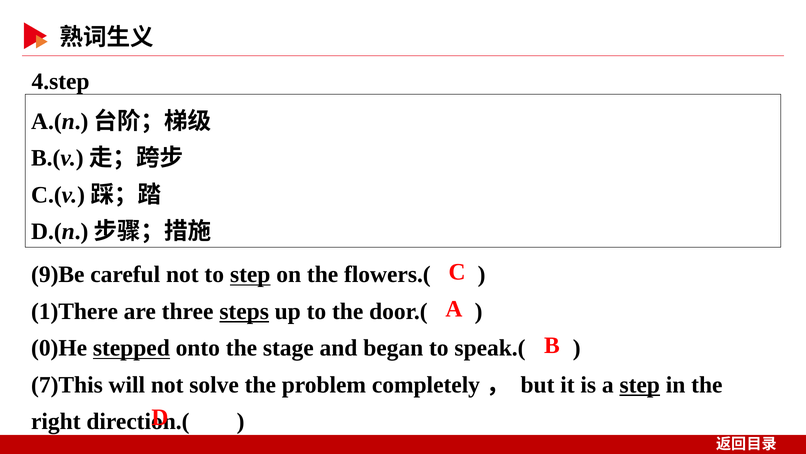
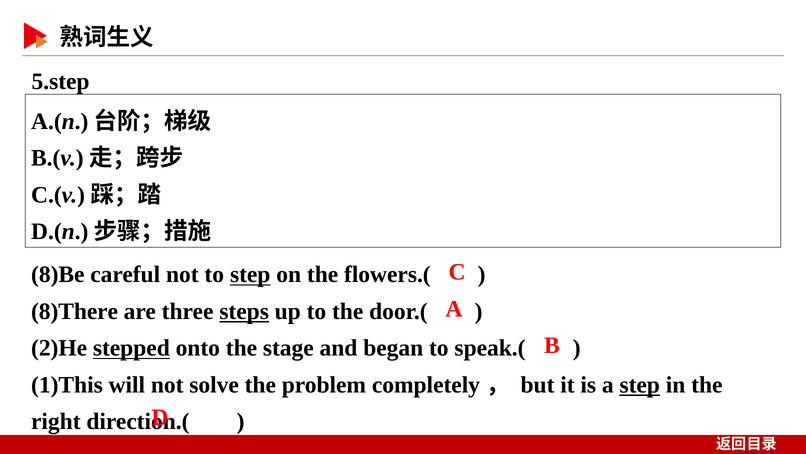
4.step: 4.step -> 5.step (61, 81)
9)Be: 9)Be -> 8)Be (58, 274)
1)There: 1)There -> 8)There (75, 311)
0)He: 0)He -> 2)He (59, 348)
7)This: 7)This -> 1)This (67, 384)
